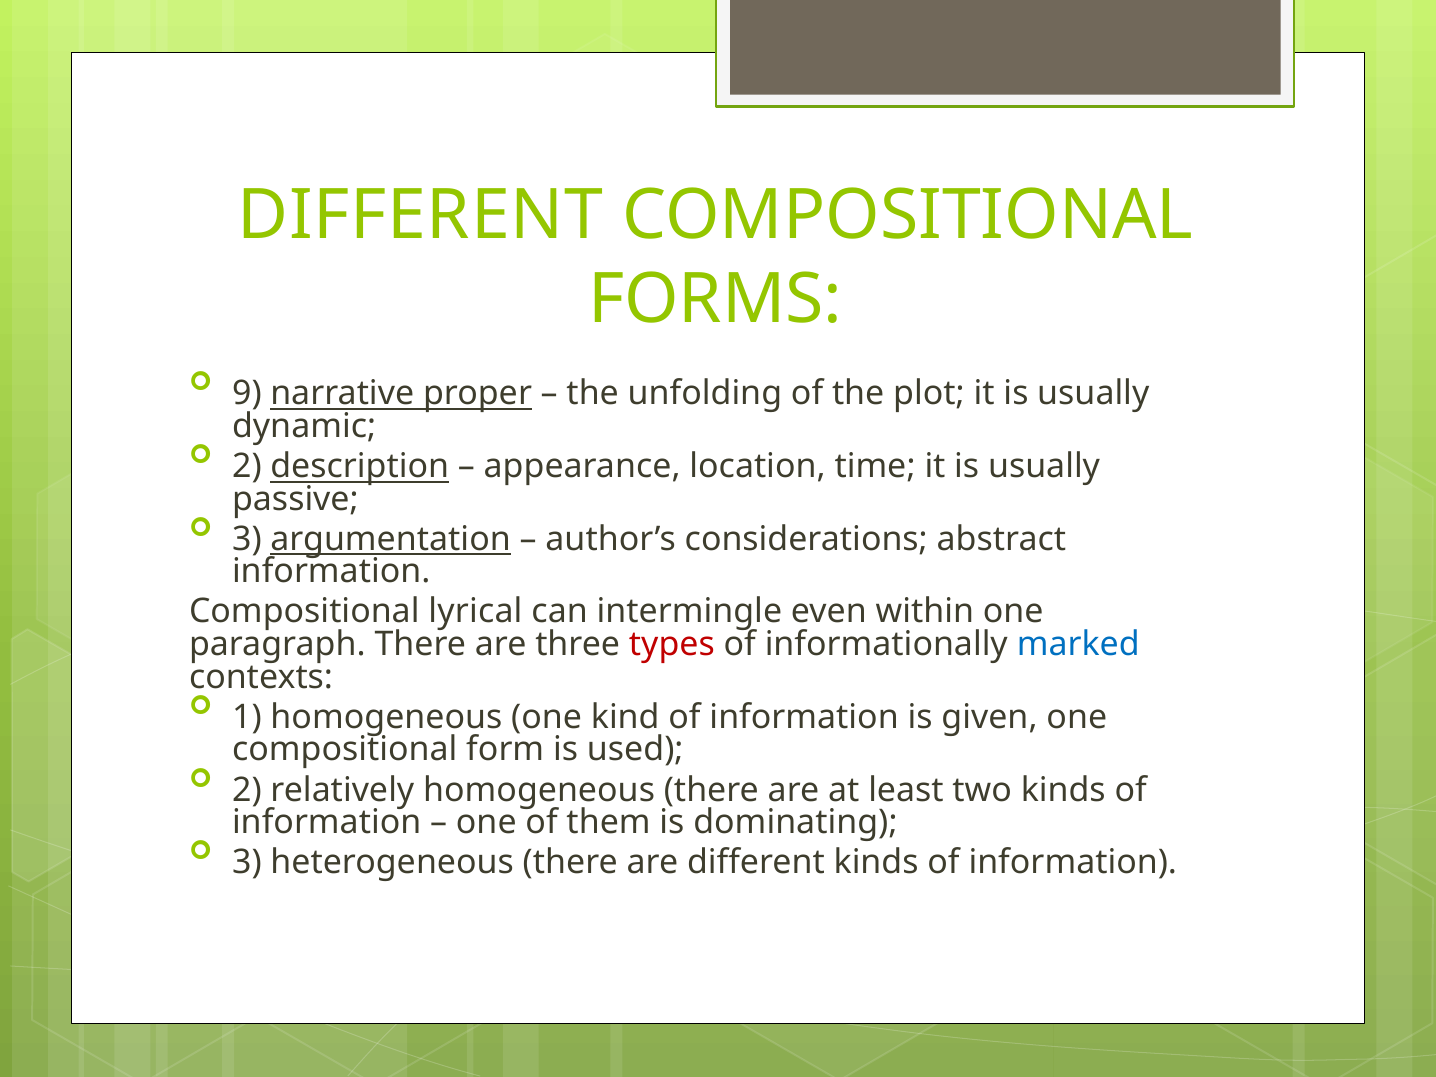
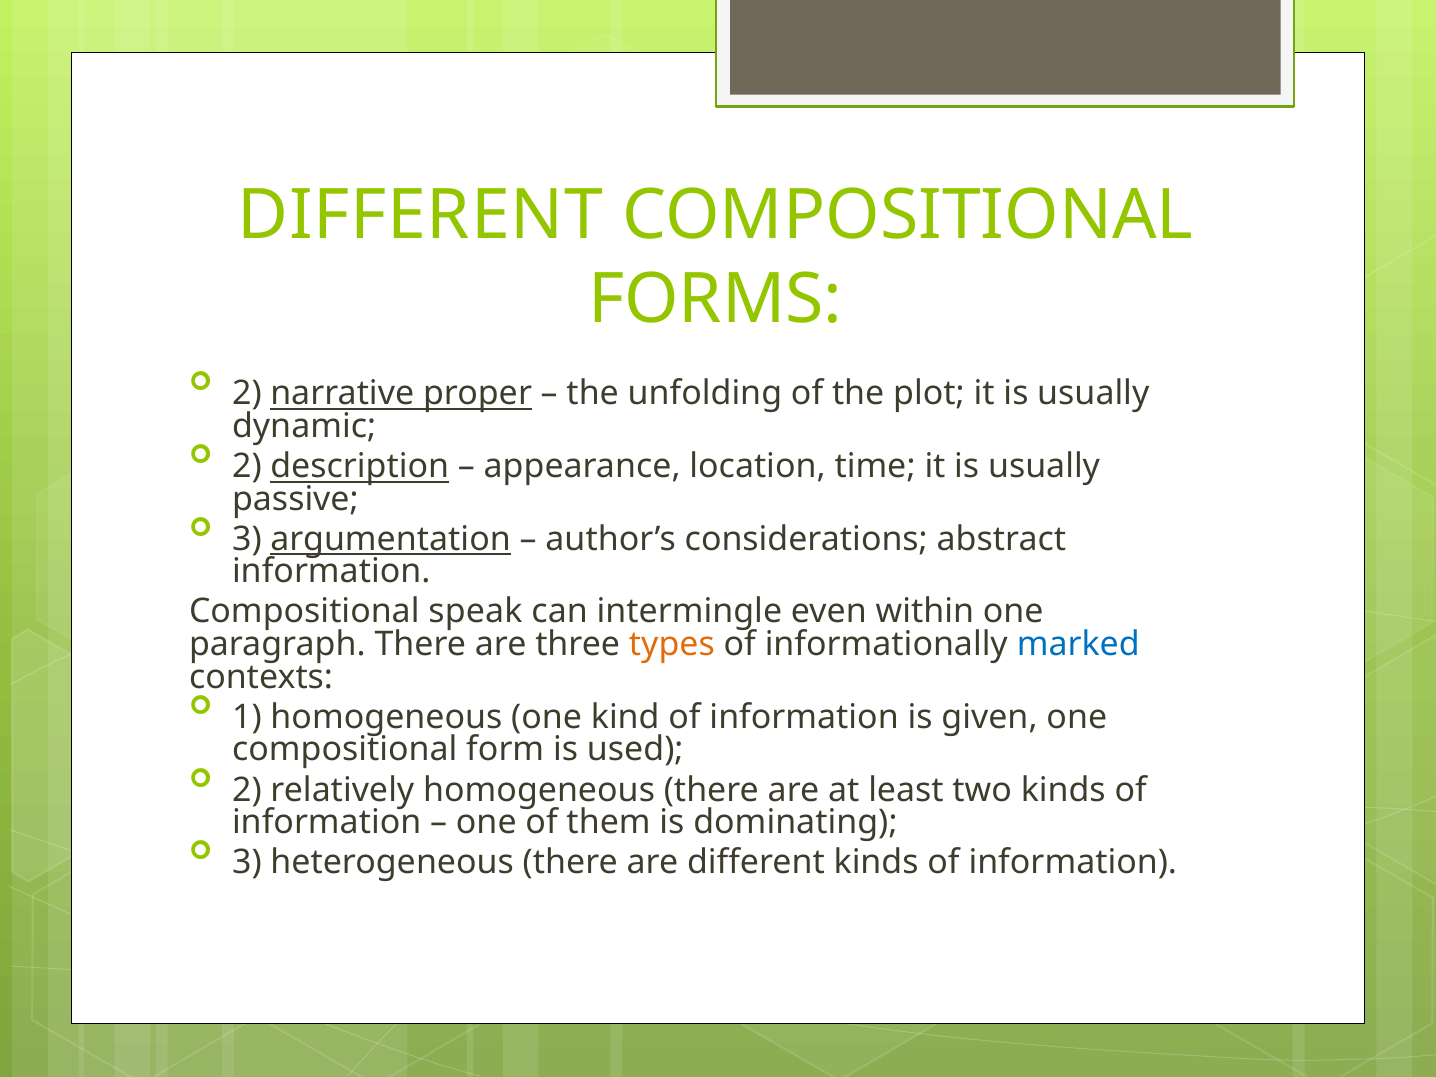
9: 9 -> 2 (247, 393)
lyrical: lyrical -> speak (475, 612)
types colour: red -> orange (672, 644)
